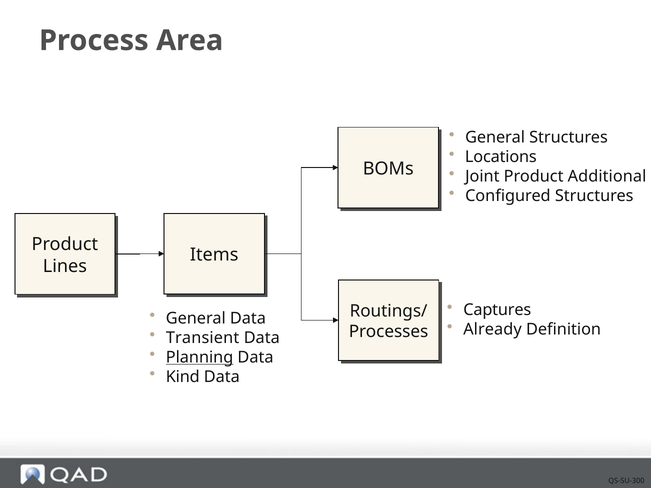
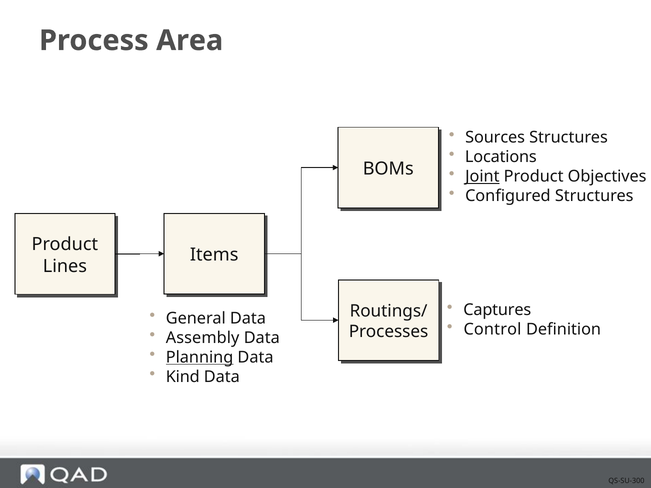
General: General -> Sources (495, 138)
Joint underline: none -> present (482, 177)
Additional: Additional -> Objectives (607, 177)
Already: Already -> Control (492, 330)
Transient: Transient -> Assembly (203, 338)
